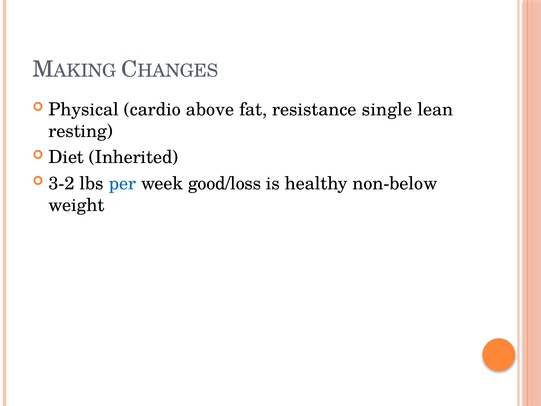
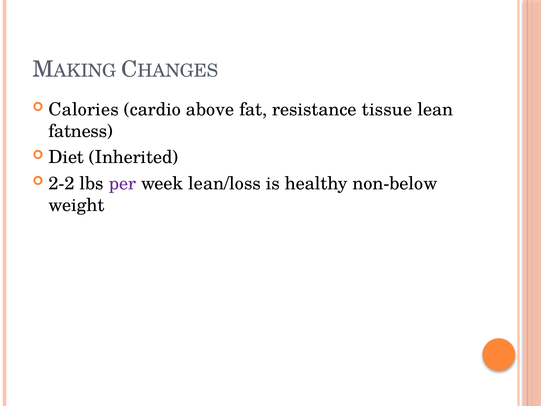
Physical: Physical -> Calories (84, 109)
single: single -> tissue (387, 109)
resting: resting -> fatness (81, 131)
3-2: 3-2 -> 2-2 (62, 183)
per colour: blue -> purple (122, 183)
good/loss: good/loss -> lean/loss (225, 183)
